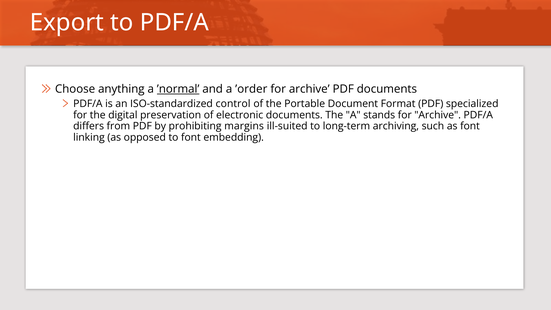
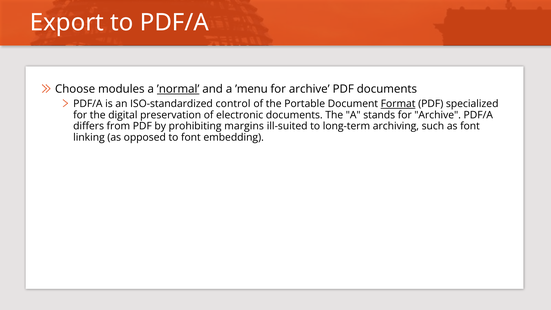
anything: anything -> modules (121, 89)
’order: ’order -> ’menu (251, 89)
Format underline: none -> present (398, 104)
